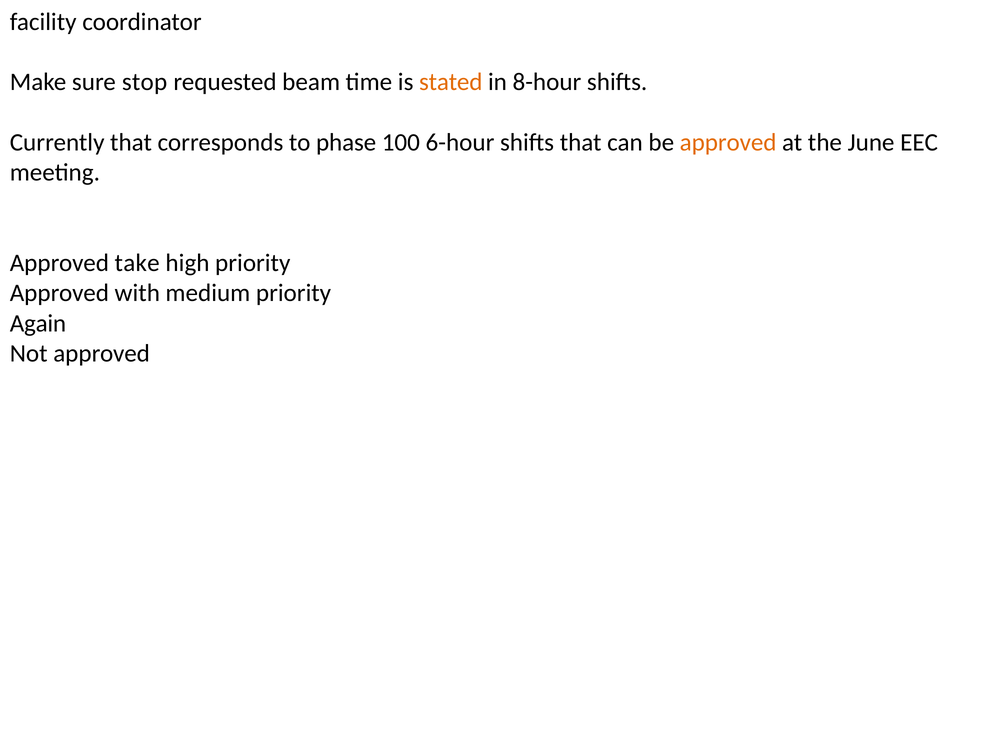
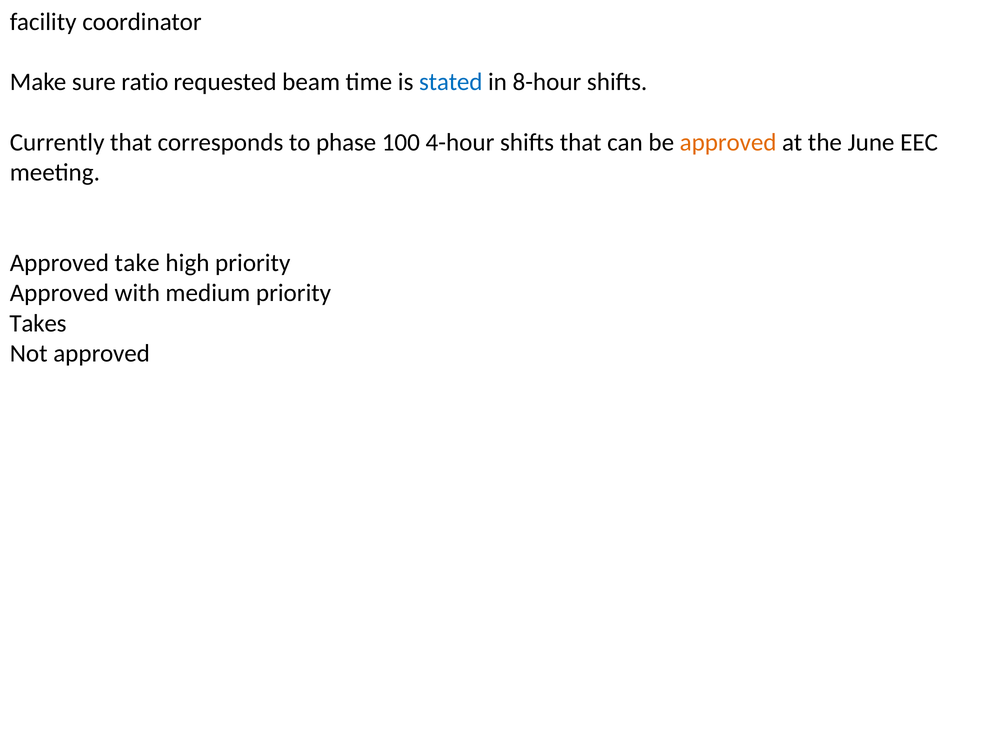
stop: stop -> ratio (145, 82)
stated colour: orange -> blue (451, 82)
6-hour: 6-hour -> 4-hour (460, 142)
Again: Again -> Takes (38, 323)
